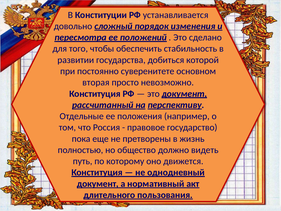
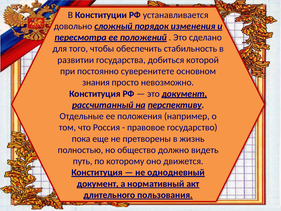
вторая: вторая -> знания (96, 82)
